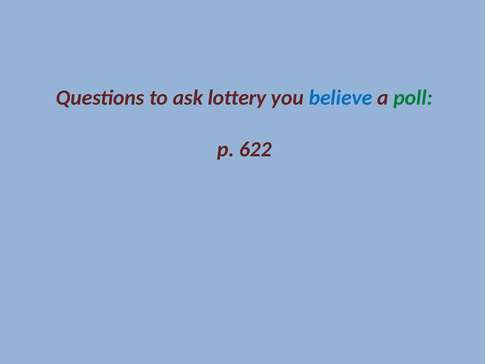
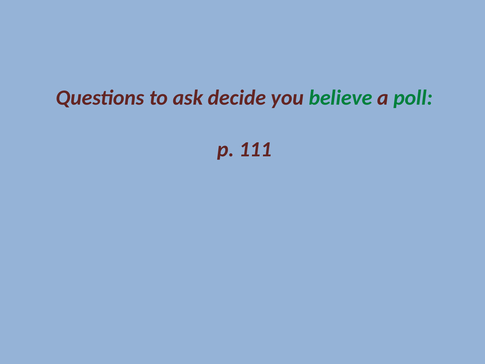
lottery: lottery -> decide (237, 98)
believe colour: blue -> green (341, 98)
622: 622 -> 111 (255, 149)
